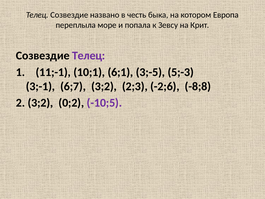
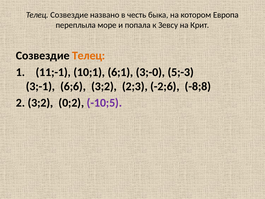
Телец colour: purple -> orange (89, 56)
3;-5: 3;-5 -> 3;-0 (150, 72)
6;7: 6;7 -> 6;6 (73, 86)
